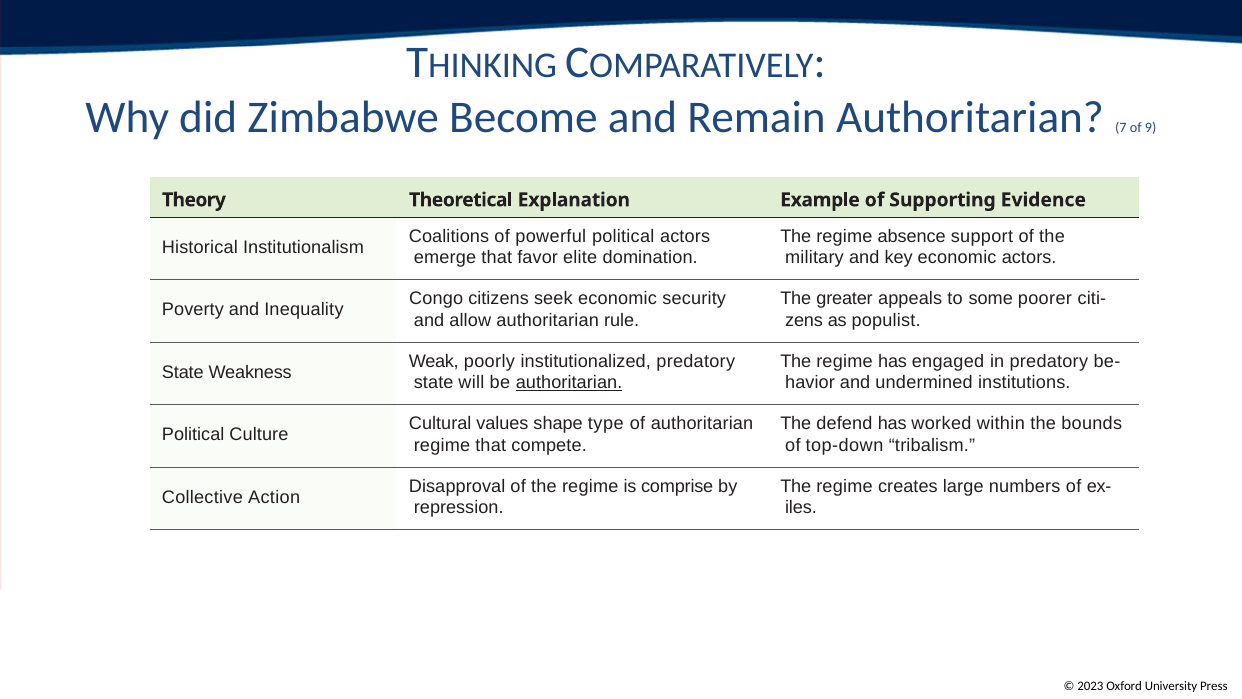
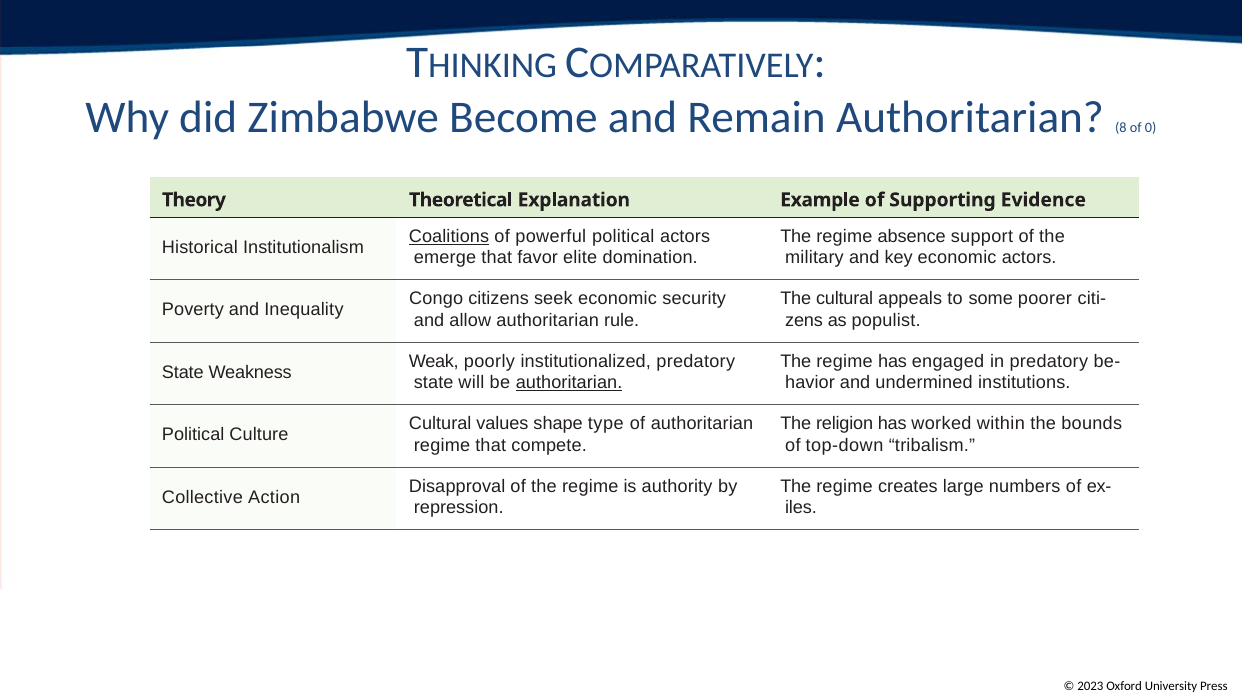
7: 7 -> 8 (1121, 128)
9: 9 -> 0 (1151, 128)
Coalitions underline: none -> present (449, 236)
The greater: greater -> cultural (845, 299)
defend: defend -> religion (845, 424)
comprise: comprise -> authority (677, 486)
